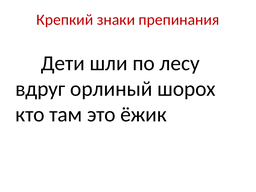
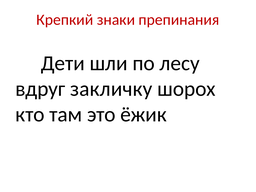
орлиный: орлиный -> закличку (111, 89)
